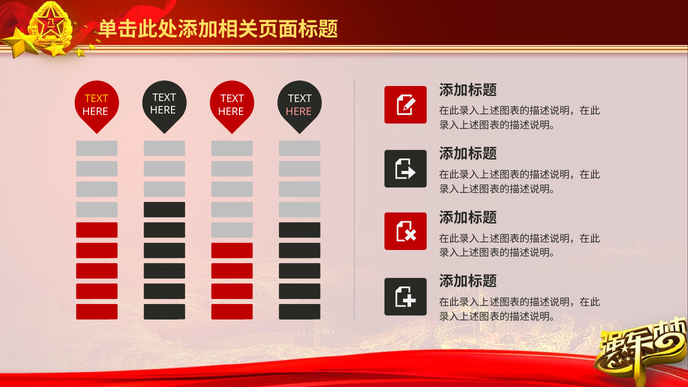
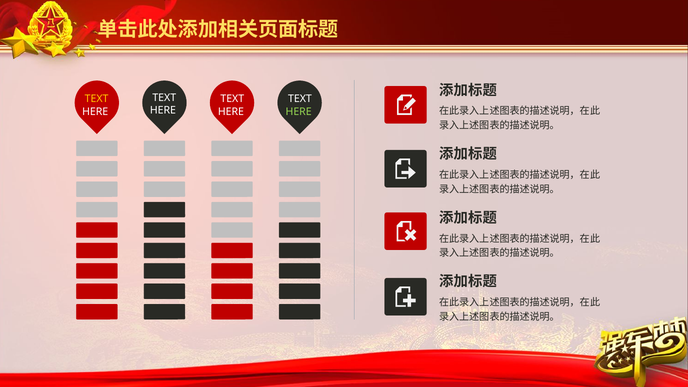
HERE colour: pink -> light green (299, 112)
